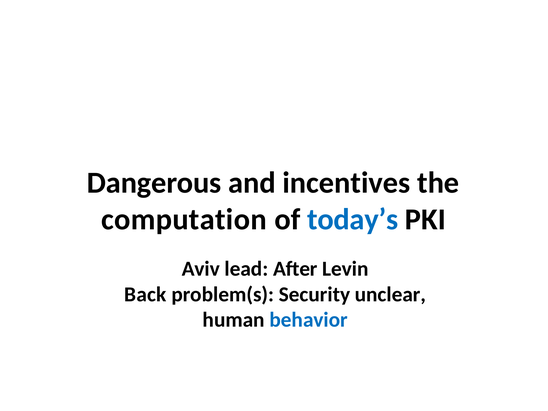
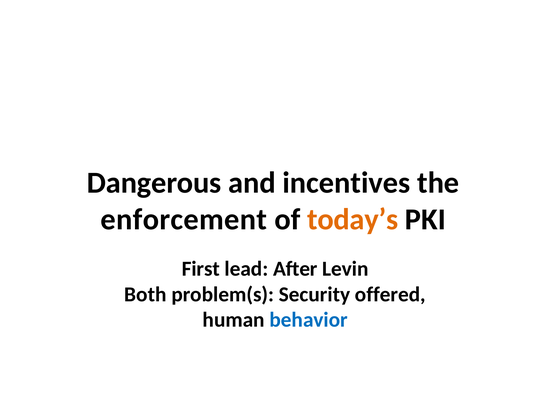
computation: computation -> enforcement (184, 219)
today’s colour: blue -> orange (353, 219)
Aviv: Aviv -> First (201, 269)
Back: Back -> Both (145, 294)
unclear: unclear -> offered (390, 294)
